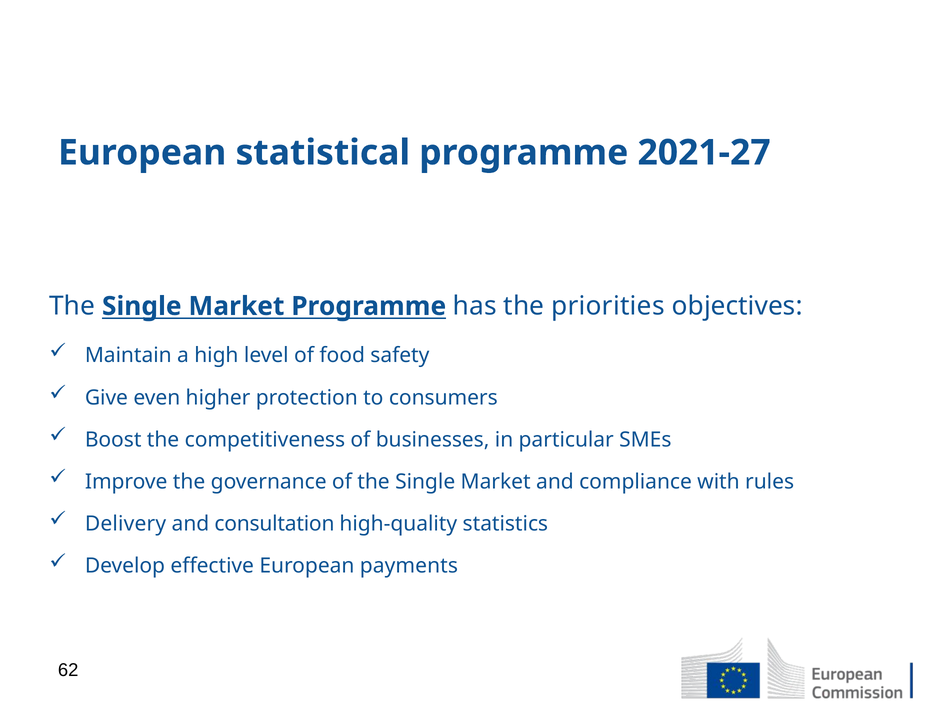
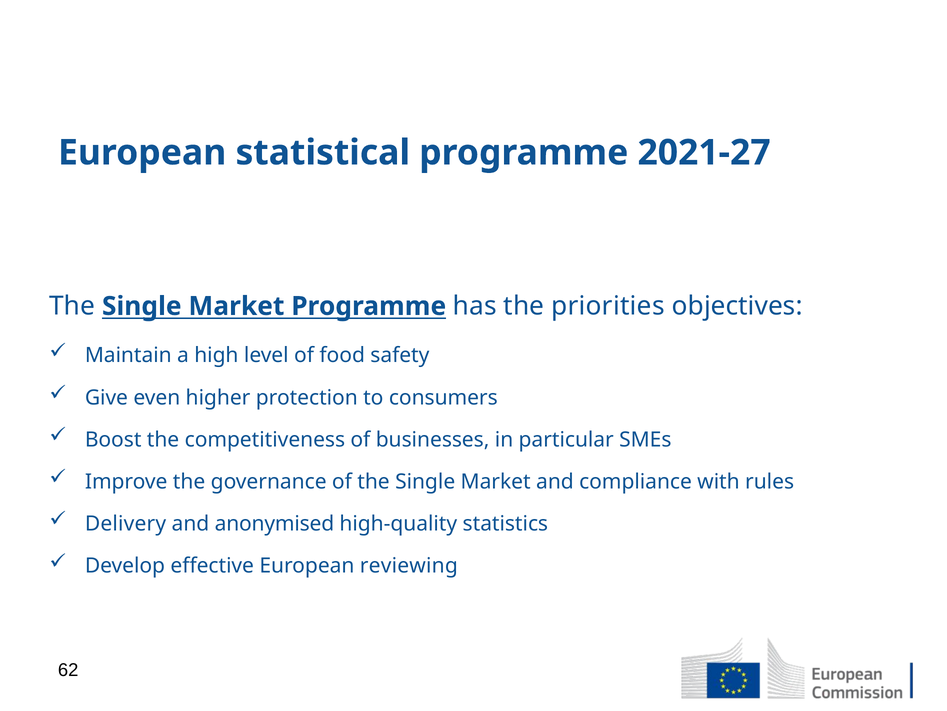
consultation: consultation -> anonymised (274, 523)
payments: payments -> reviewing (409, 565)
